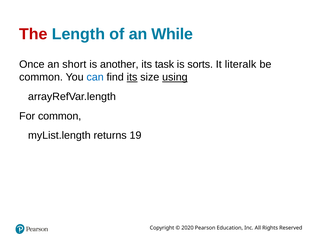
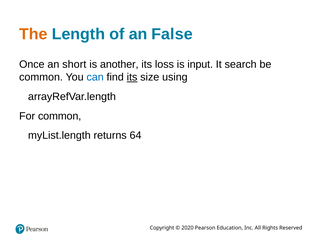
The colour: red -> orange (33, 34)
While: While -> False (172, 34)
task: task -> loss (164, 65)
sorts: sorts -> input (200, 65)
literalk: literalk -> search (241, 65)
using underline: present -> none (175, 77)
19: 19 -> 64 (136, 136)
